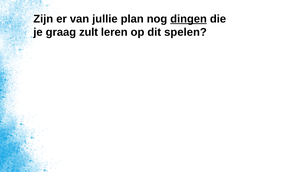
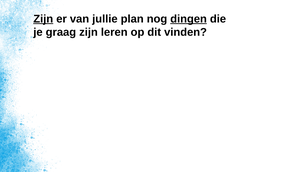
Zijn underline: none -> present (43, 19)
graag zult: zult -> zijn (89, 32)
spelen: spelen -> vinden (186, 32)
